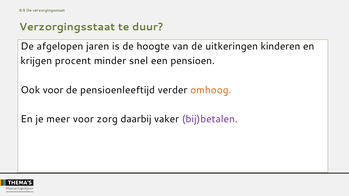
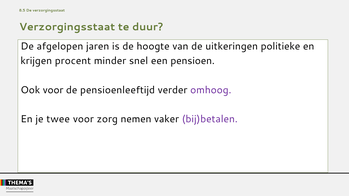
kinderen: kinderen -> politieke (280, 46)
omhoog colour: orange -> purple (211, 90)
meer: meer -> twee (58, 119)
daarbij: daarbij -> nemen (136, 119)
